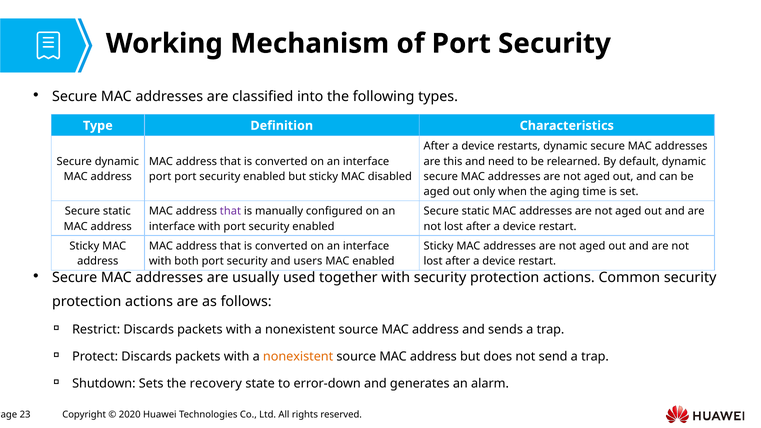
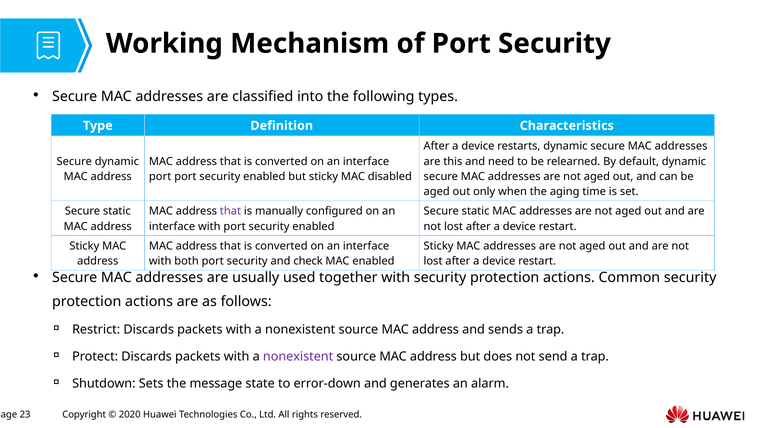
users: users -> check (308, 261)
nonexistent colour: orange -> purple (298, 357)
recovery: recovery -> message (216, 384)
